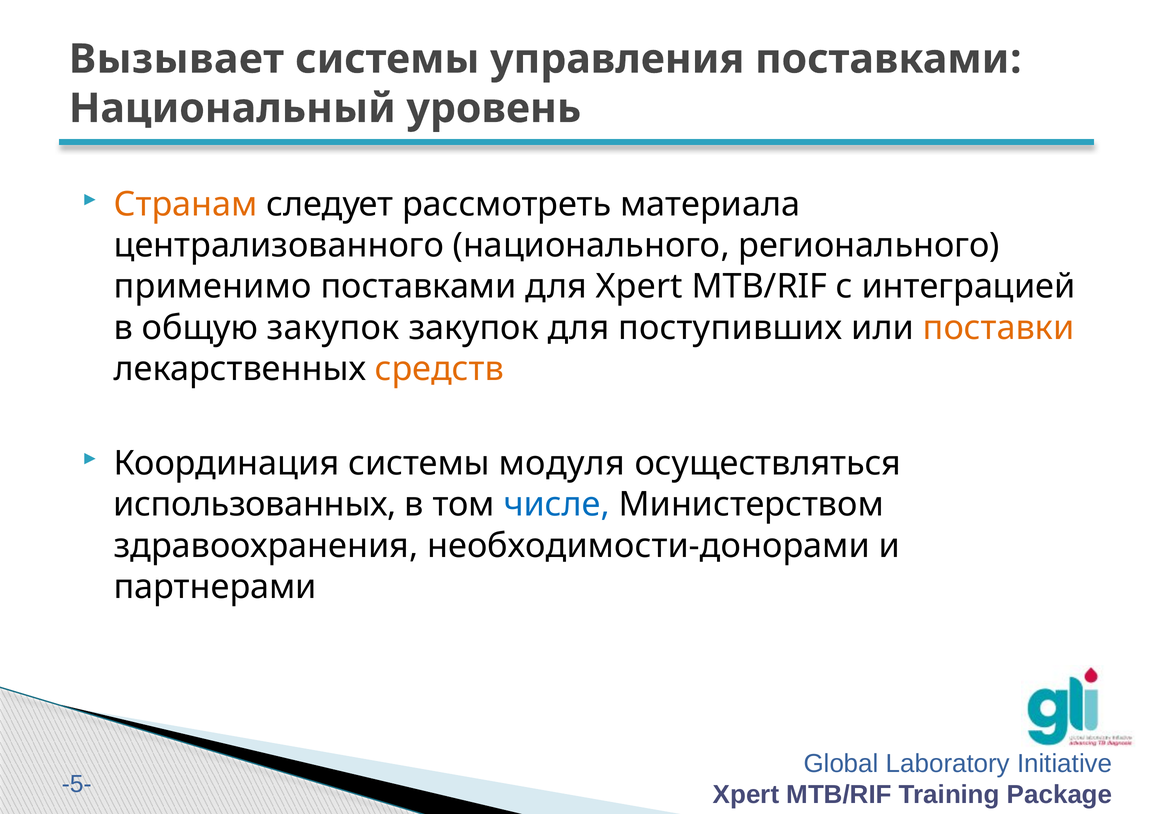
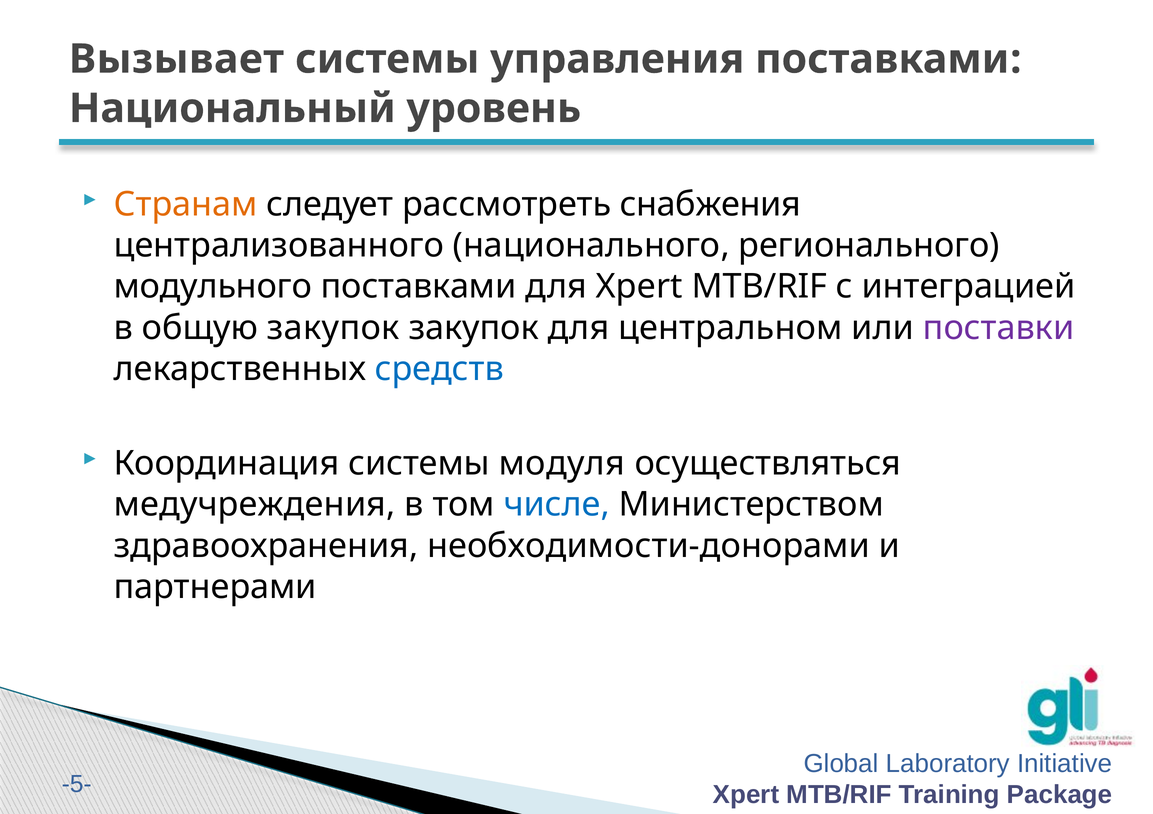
материала: материала -> снабжения (710, 204)
применимо: применимо -> модульного (213, 287)
поступивших: поступивших -> центральном (730, 328)
поставки colour: orange -> purple (999, 328)
средств colour: orange -> blue (439, 369)
использованных: использованных -> медучреждения (255, 504)
